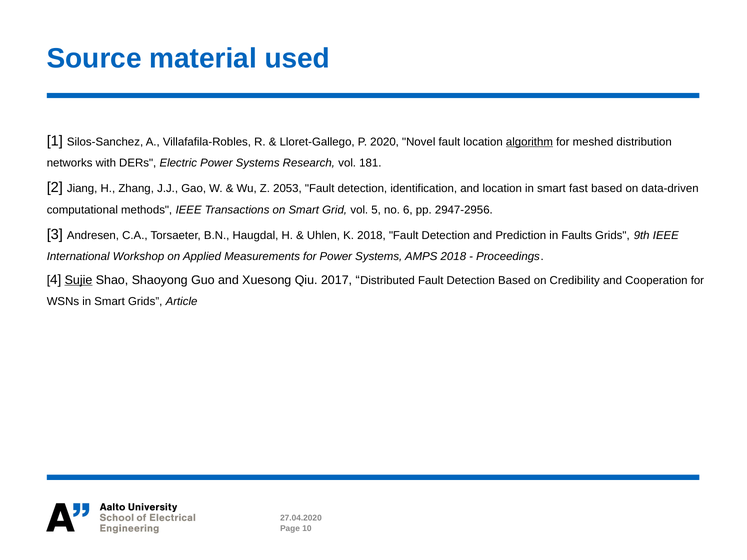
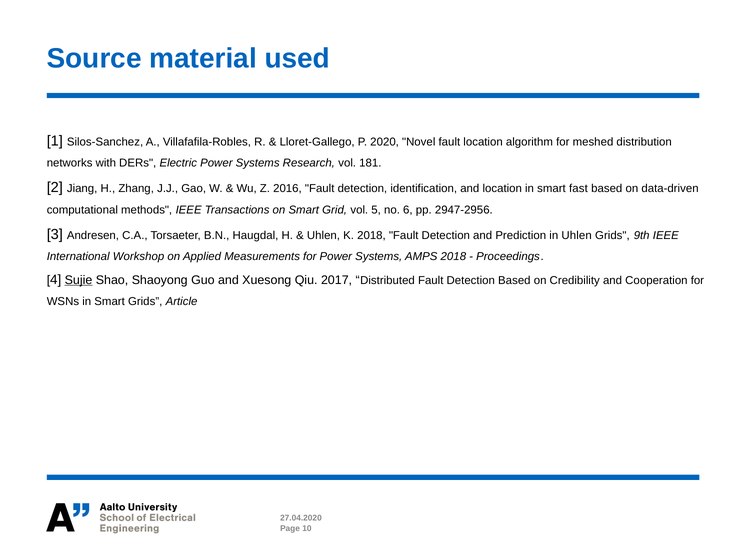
algorithm underline: present -> none (529, 142)
2053: 2053 -> 2016 (287, 189)
in Faults: Faults -> Uhlen (577, 235)
